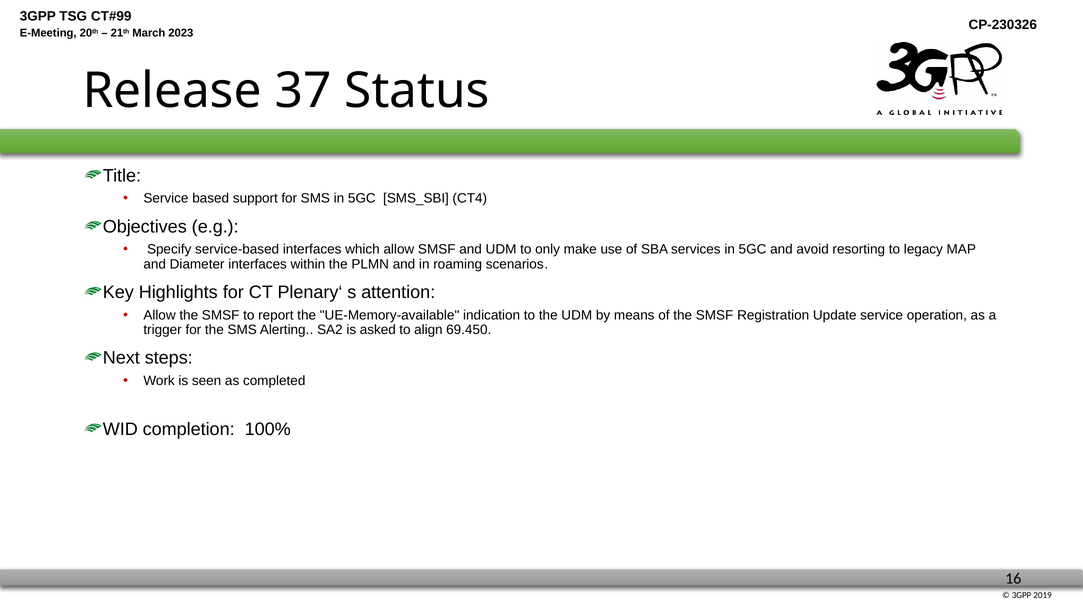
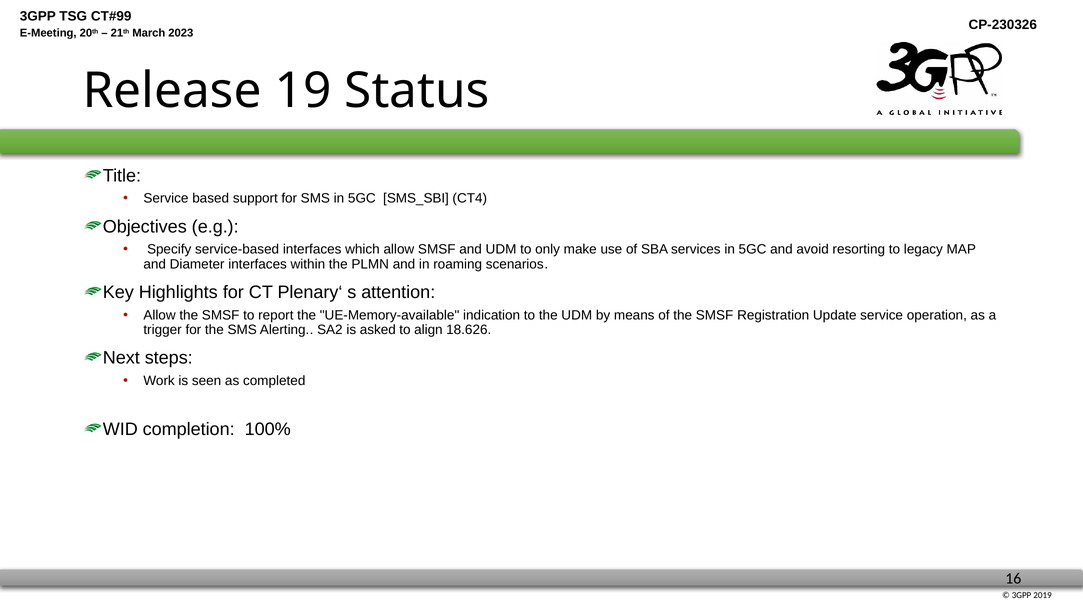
37: 37 -> 19 (303, 91)
69.450: 69.450 -> 18.626 (469, 330)
